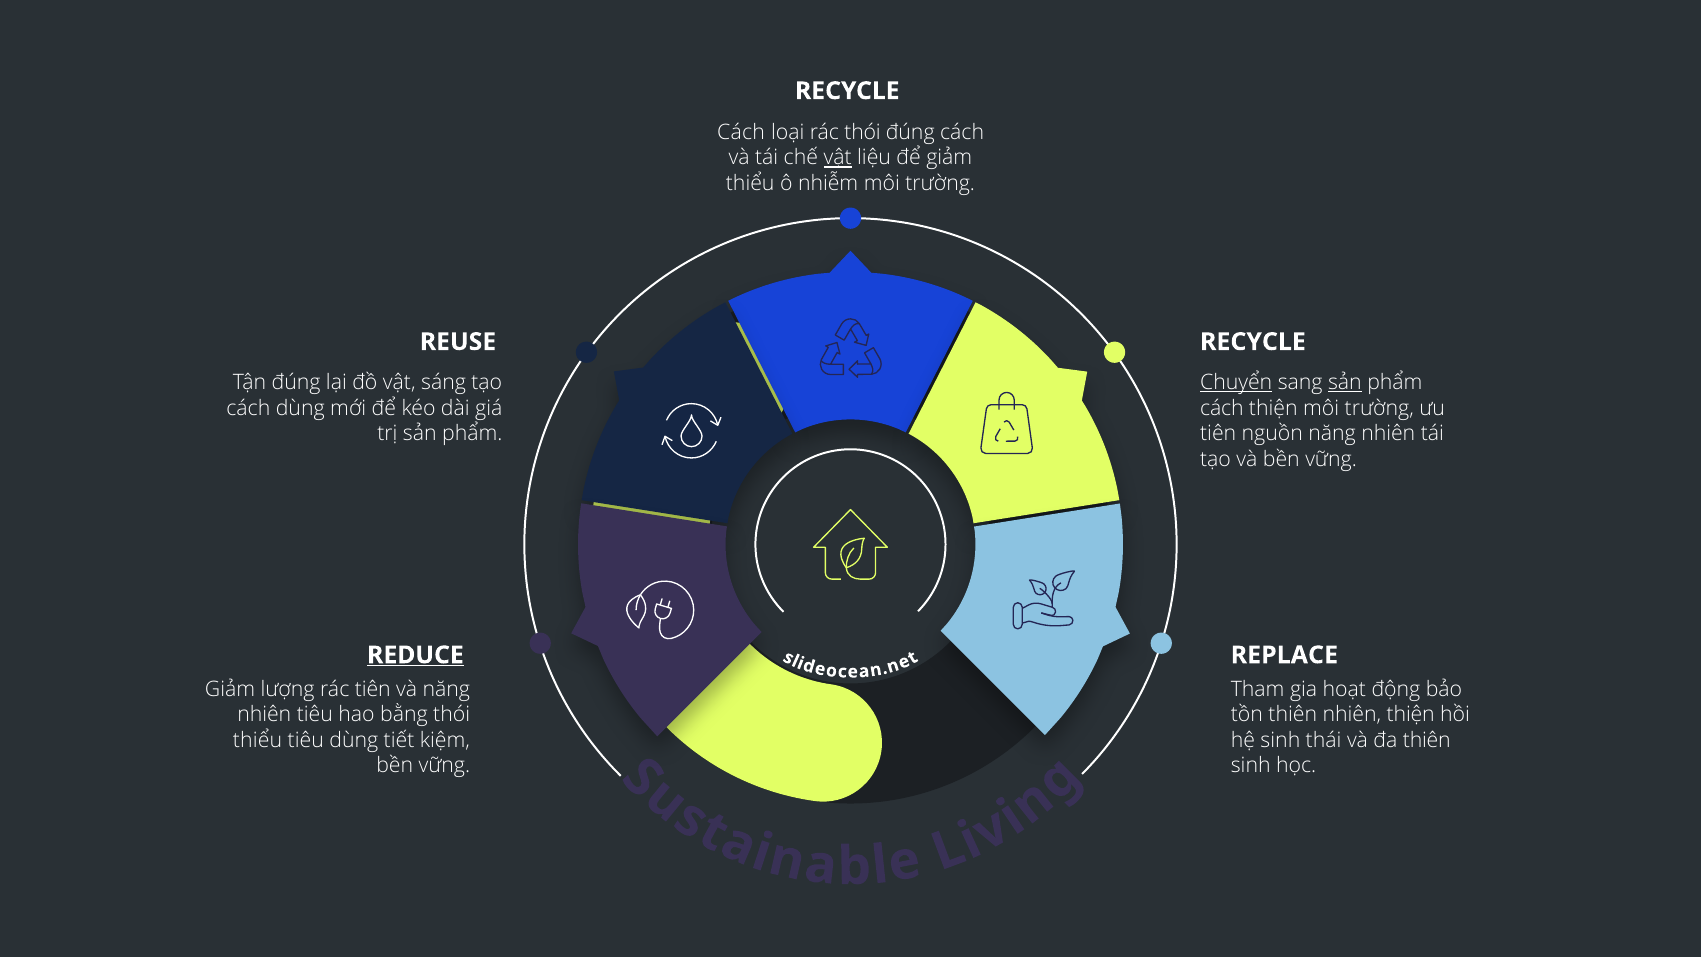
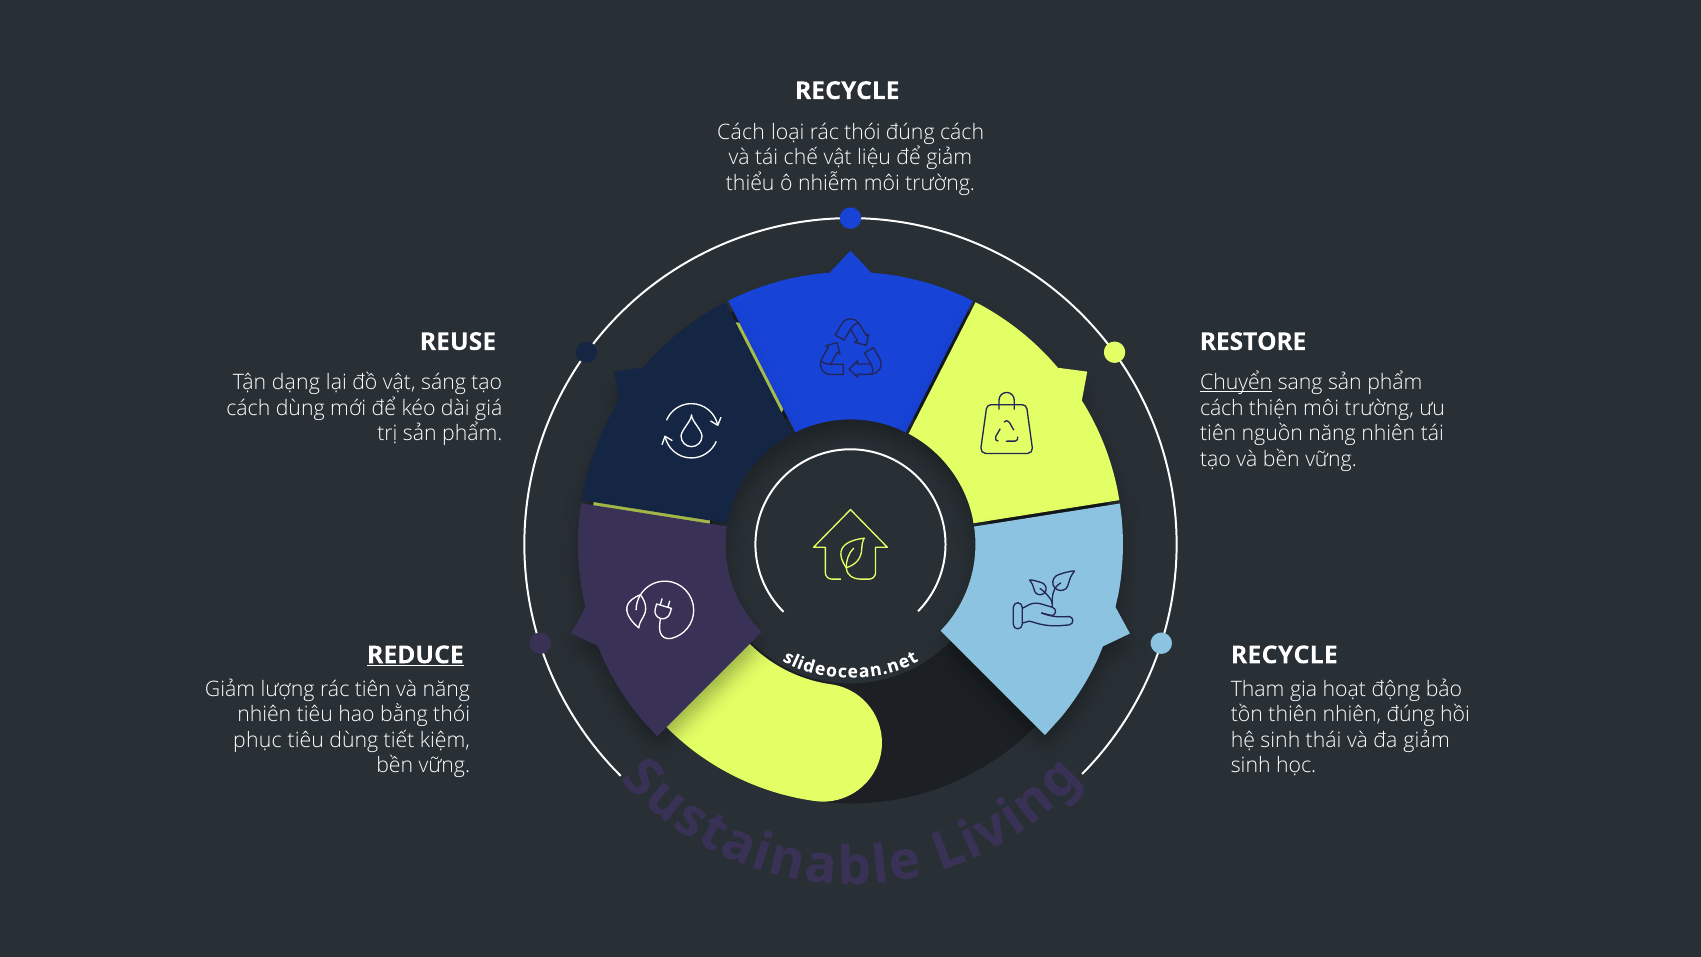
vật underline: present -> none (838, 158)
RECYCLE: RECYCLE -> RESTORE (1253, 342)
Tận đúng: đúng -> dạng (296, 383)
sản underline: present -> none (1345, 383)
REPLACE: REPLACE -> RECYCLE (1284, 655)
nhiên thiện: thiện -> đúng (1411, 715)
thiểu: thiểu -> phục (257, 740)
đa thiên: thiên -> giảm (1427, 740)
